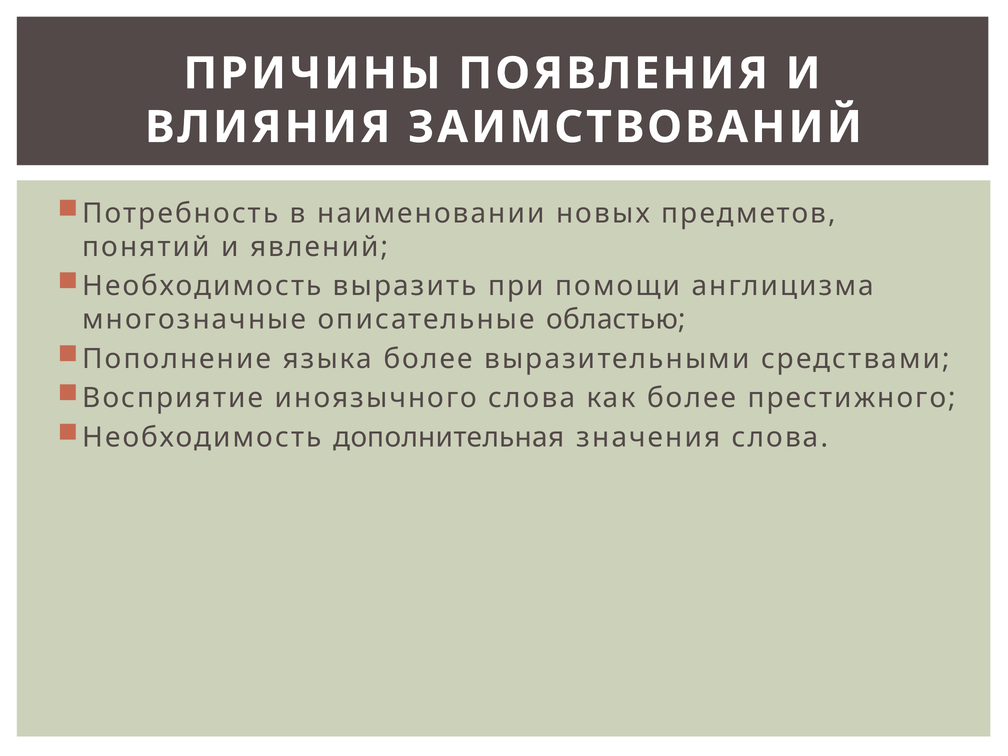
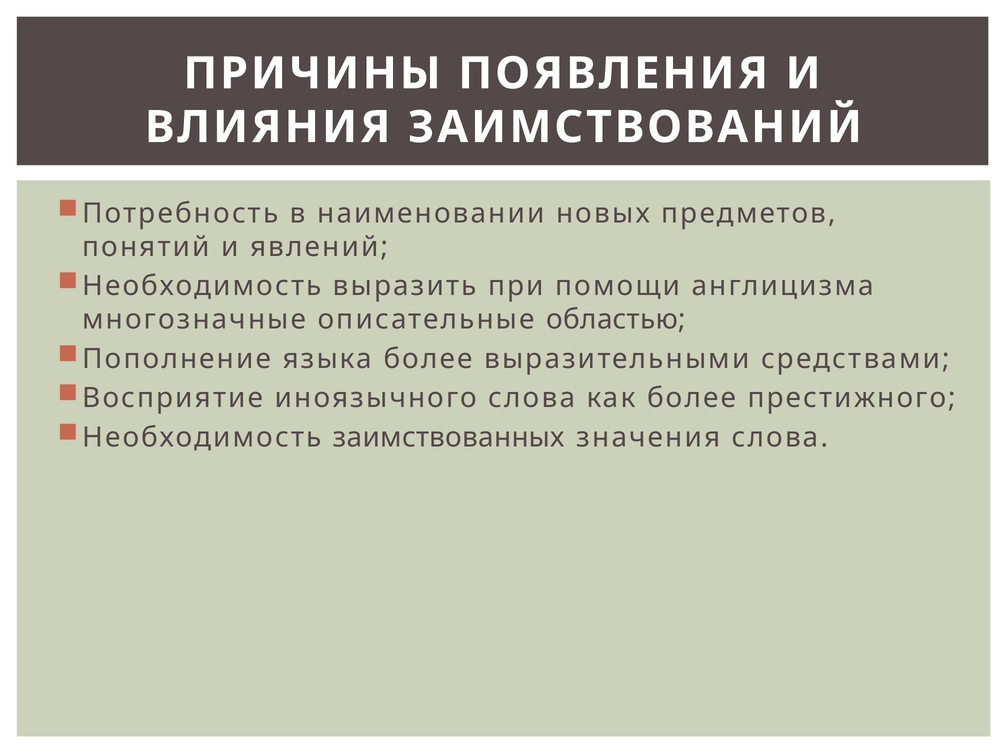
дополнительная: дополнительная -> заимствованных (449, 437)
